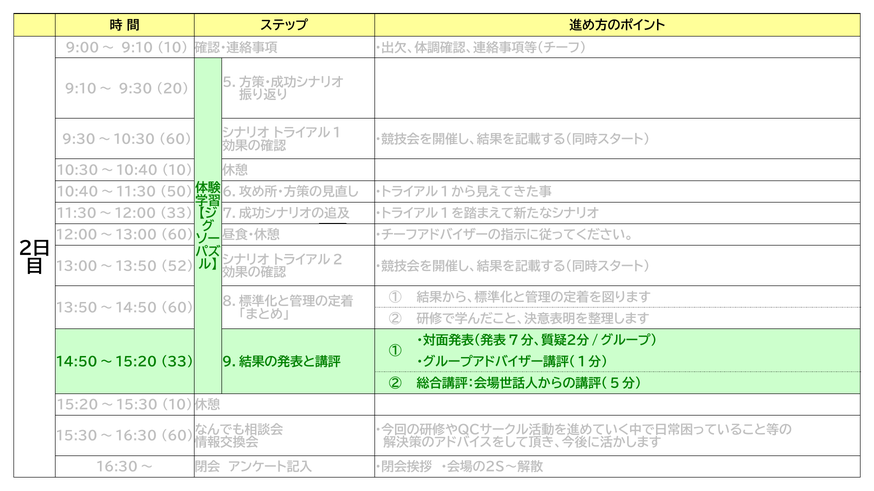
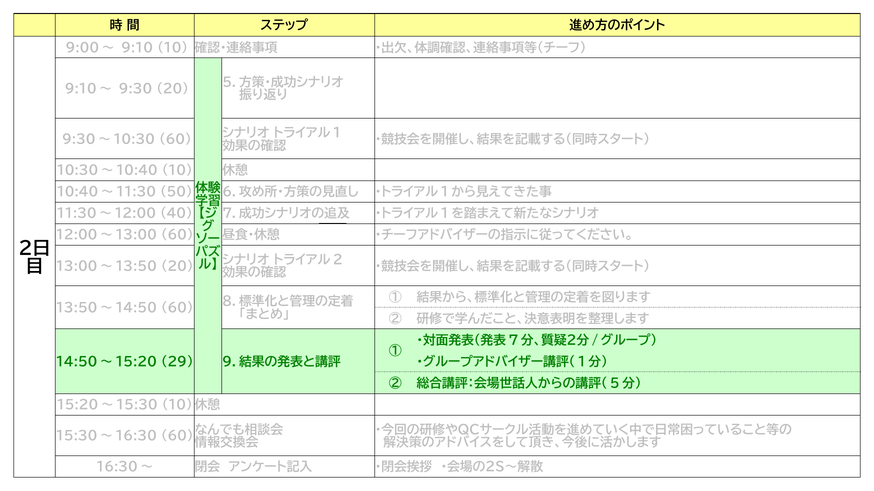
11:30～12:00 33: 33 -> 40 (176, 214)
13:00～13:50 52: 52 -> 20 (177, 267)
14:50～15:20 33: 33 -> 29 (177, 362)
